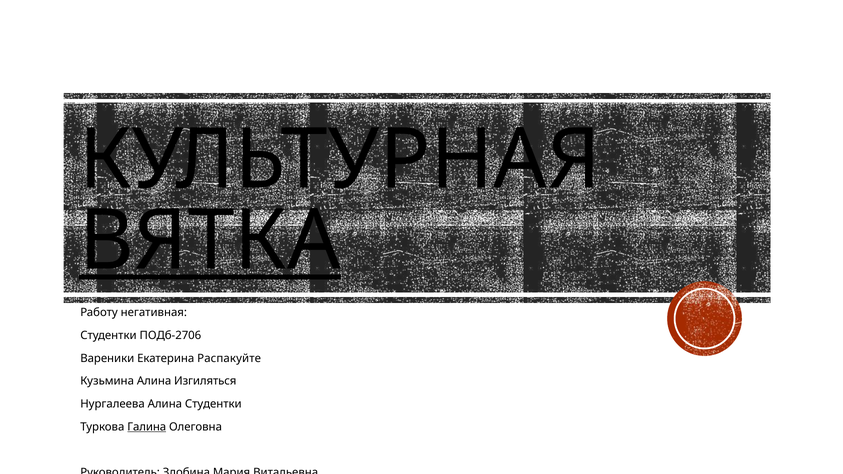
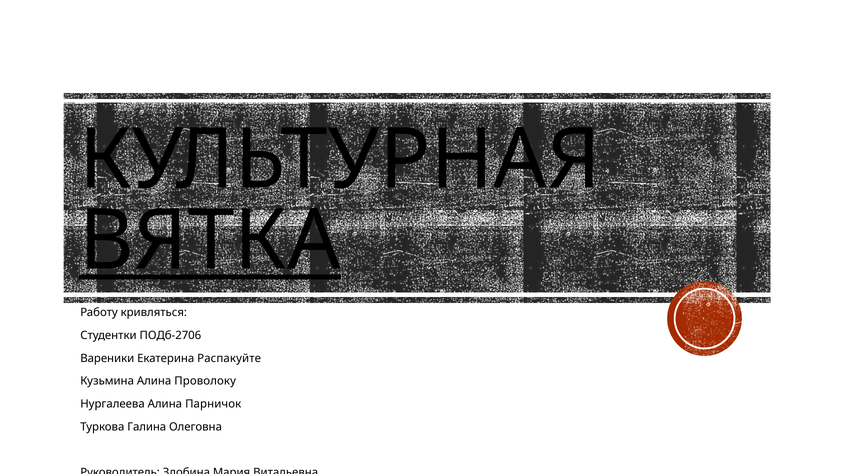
негативная: негативная -> кривляться (154, 313)
Изгиляться: Изгиляться -> Проволоку (205, 381)
Алина Студентки: Студентки -> Парничок (213, 404)
Галина underline: present -> none (147, 427)
